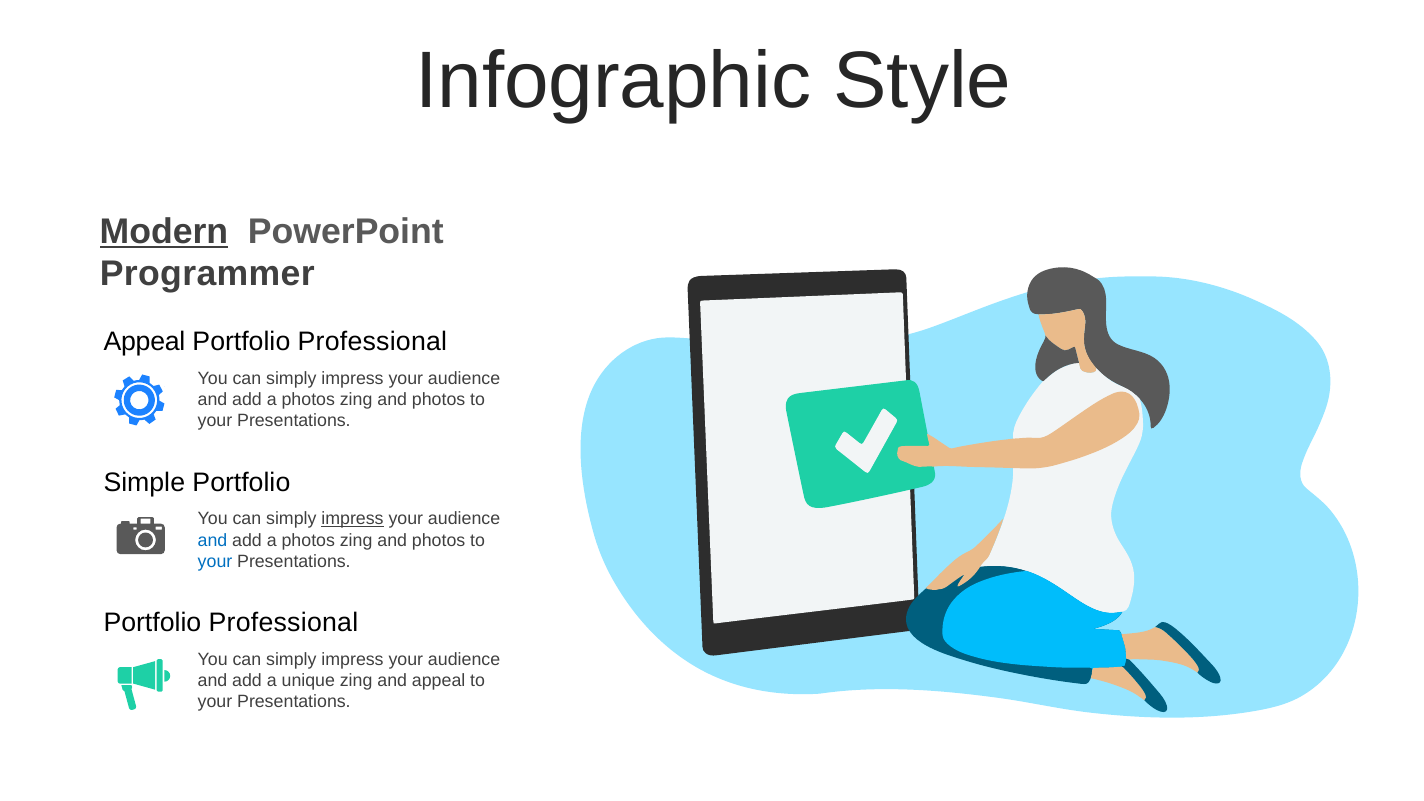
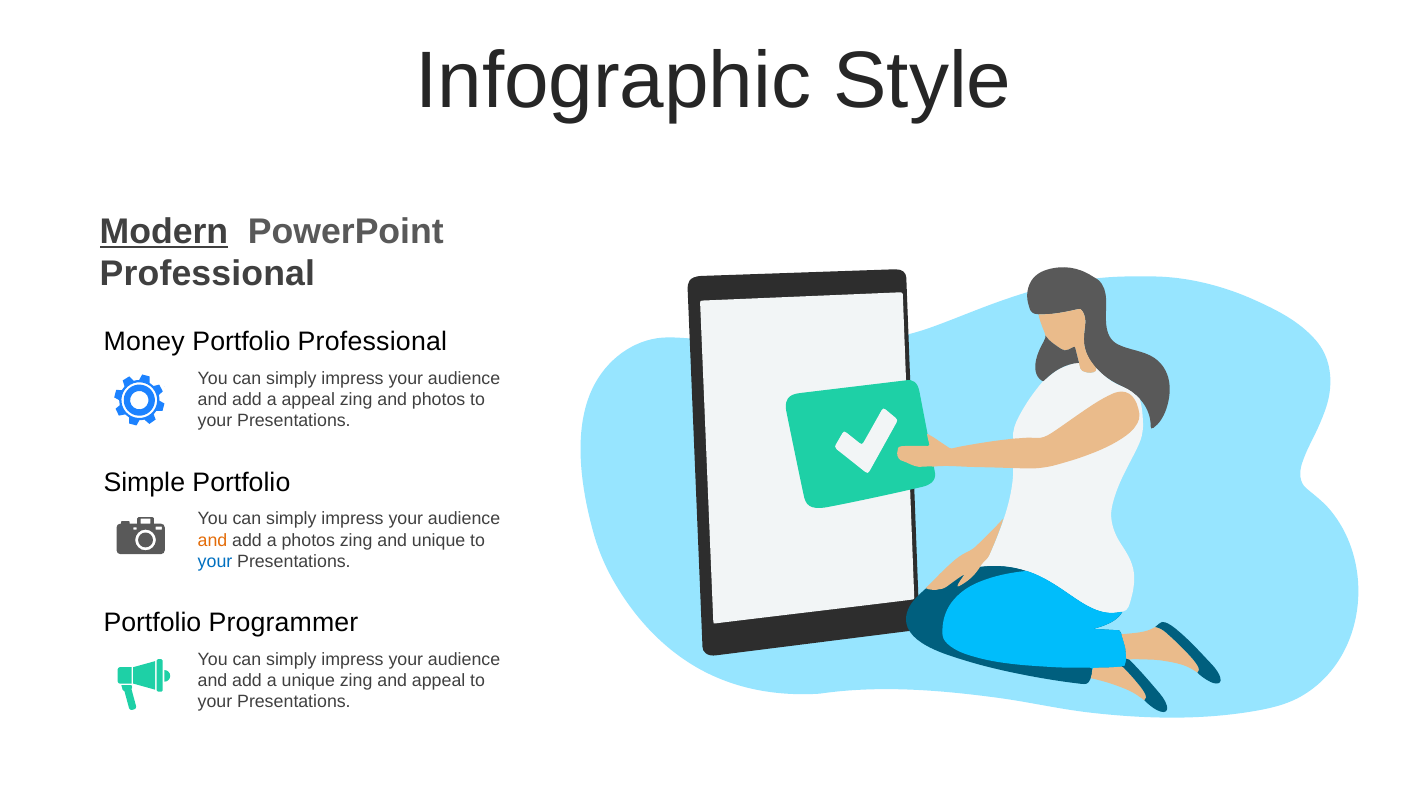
Programmer: Programmer -> Professional (207, 274)
Appeal: Appeal -> Money (144, 341)
photos: photos -> appeal (308, 400)
impress underline: present -> none (352, 519)
and colour: blue -> orange (213, 540)
photos: photos -> unique (439, 540)
Professional: Professional -> Programmer (283, 623)
